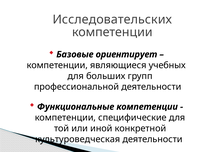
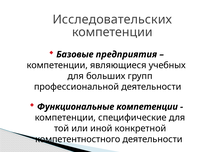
ориентирует: ориентирует -> предприятия (126, 55)
культуроведческая: культуроведческая -> компетентностного (78, 139)
